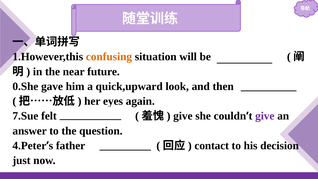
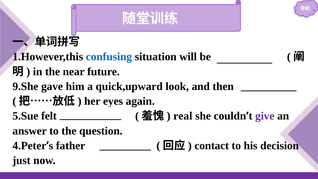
confusing colour: orange -> blue (109, 57)
0.She: 0.She -> 9.She (25, 86)
7.Sue: 7.Sue -> 5.Sue (25, 116)
give: give -> real (183, 116)
